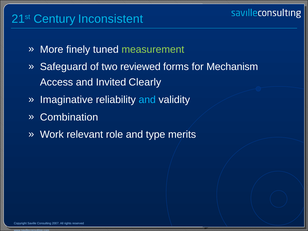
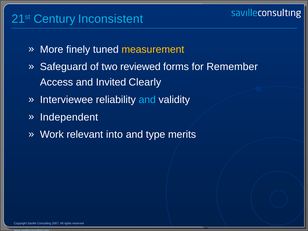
measurement colour: light green -> yellow (153, 49)
Mechanism: Mechanism -> Remember (232, 67)
Imaginative: Imaginative -> Interviewee (66, 100)
Combination: Combination -> Independent (69, 117)
role: role -> into (114, 135)
